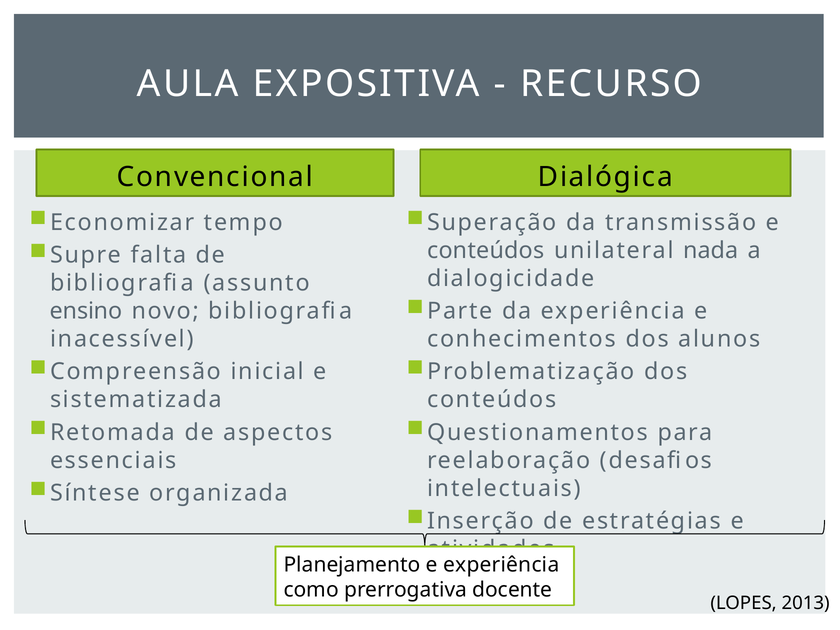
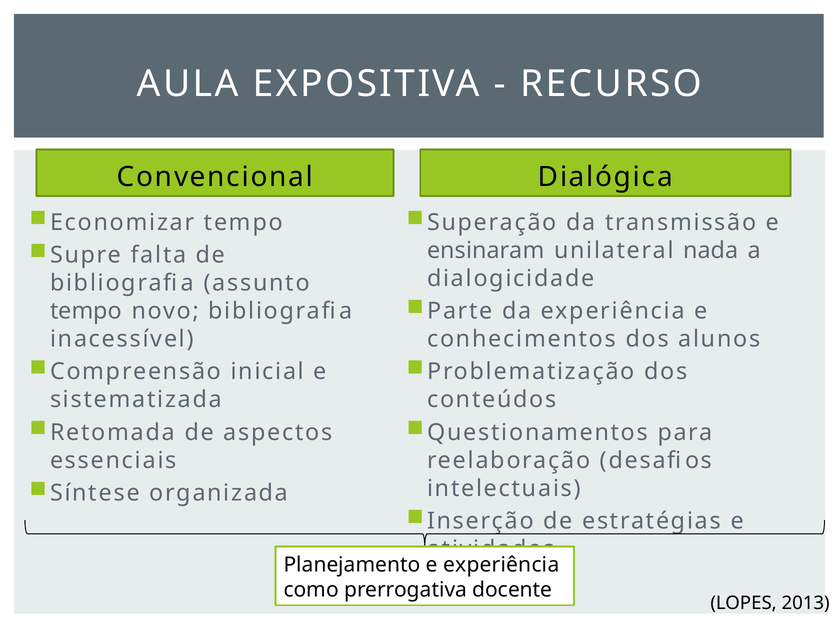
conteúdos: conteúdos -> ensinaram (486, 250)
ensino: ensino -> tempo (86, 311)
